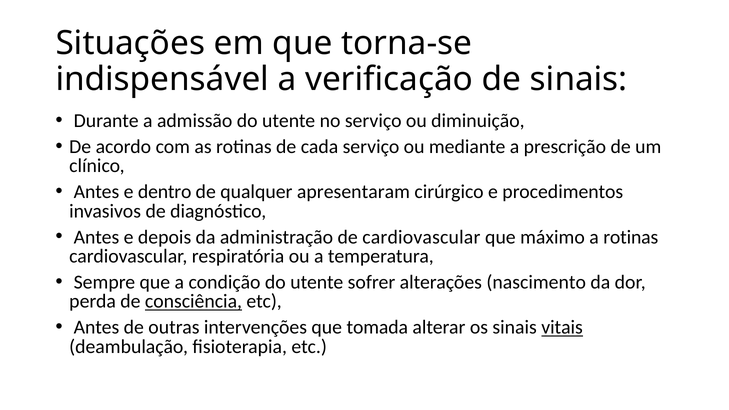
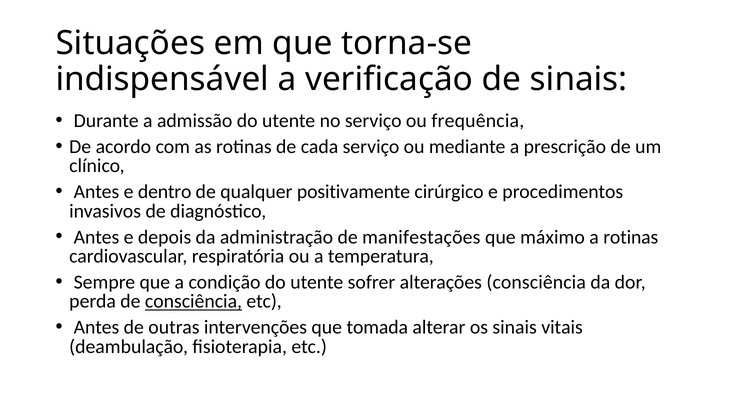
diminuição: diminuição -> frequência (478, 121)
apresentaram: apresentaram -> positivamente (354, 192)
de cardiovascular: cardiovascular -> manifestações (421, 237)
alterações nascimento: nascimento -> consciência (536, 282)
vitais underline: present -> none (562, 327)
